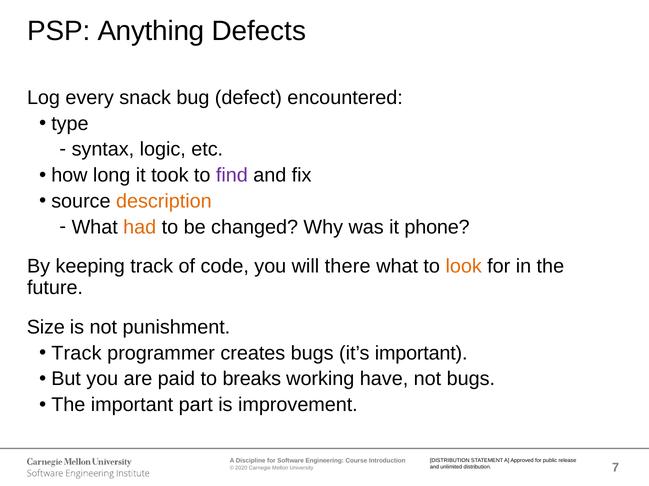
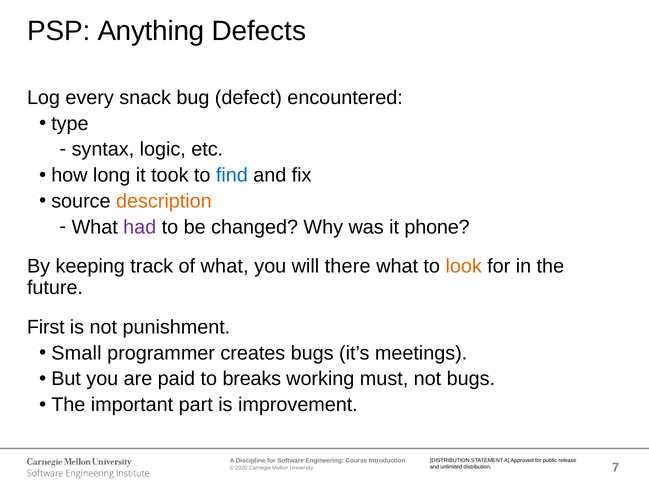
find colour: purple -> blue (232, 176)
had colour: orange -> purple (140, 227)
of code: code -> what (225, 267)
Size: Size -> First (46, 328)
Track: Track -> Small (76, 354)
it’s important: important -> meetings (421, 354)
have: have -> must (384, 380)
